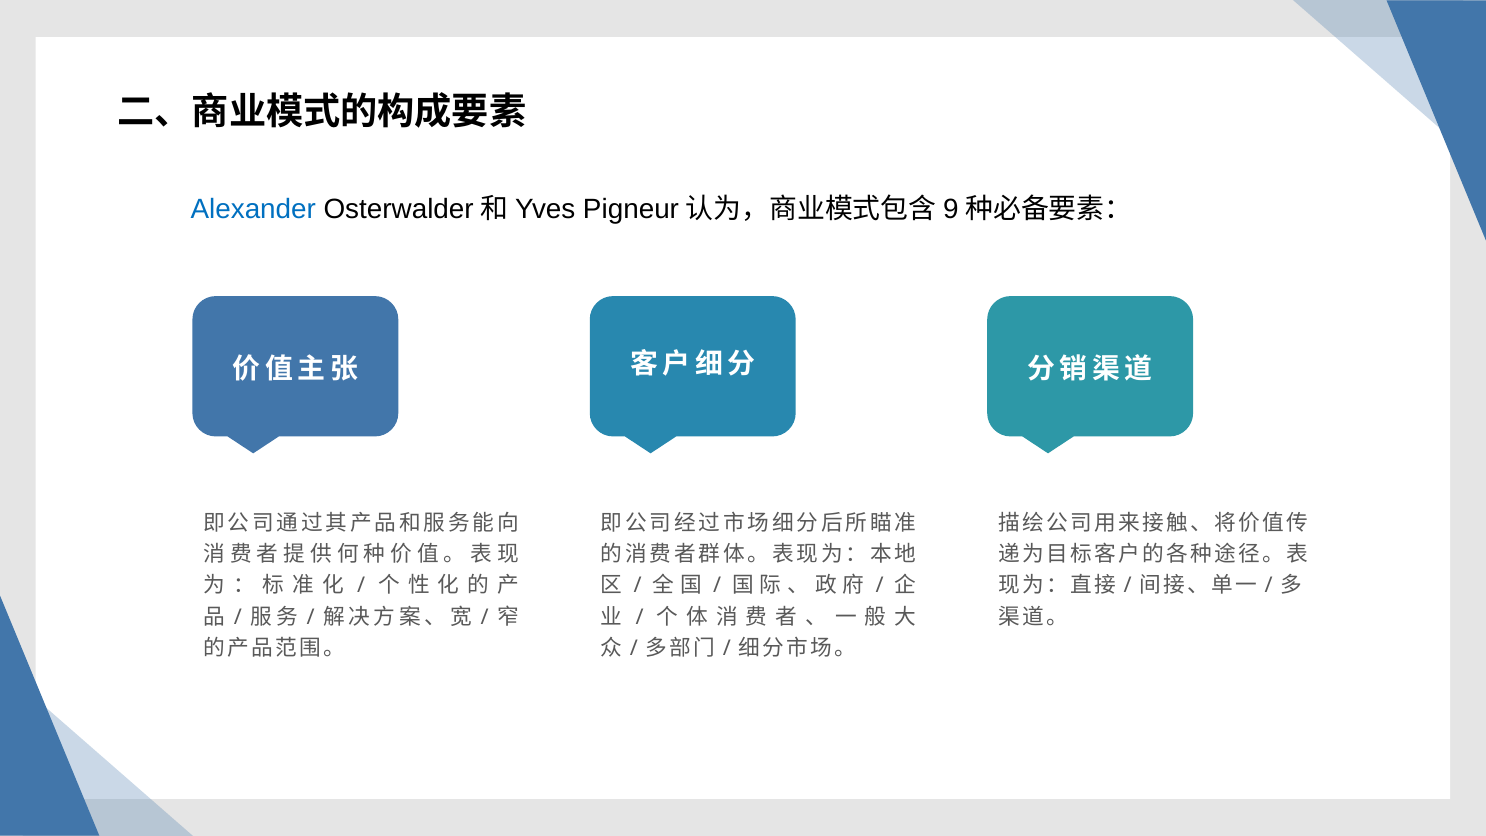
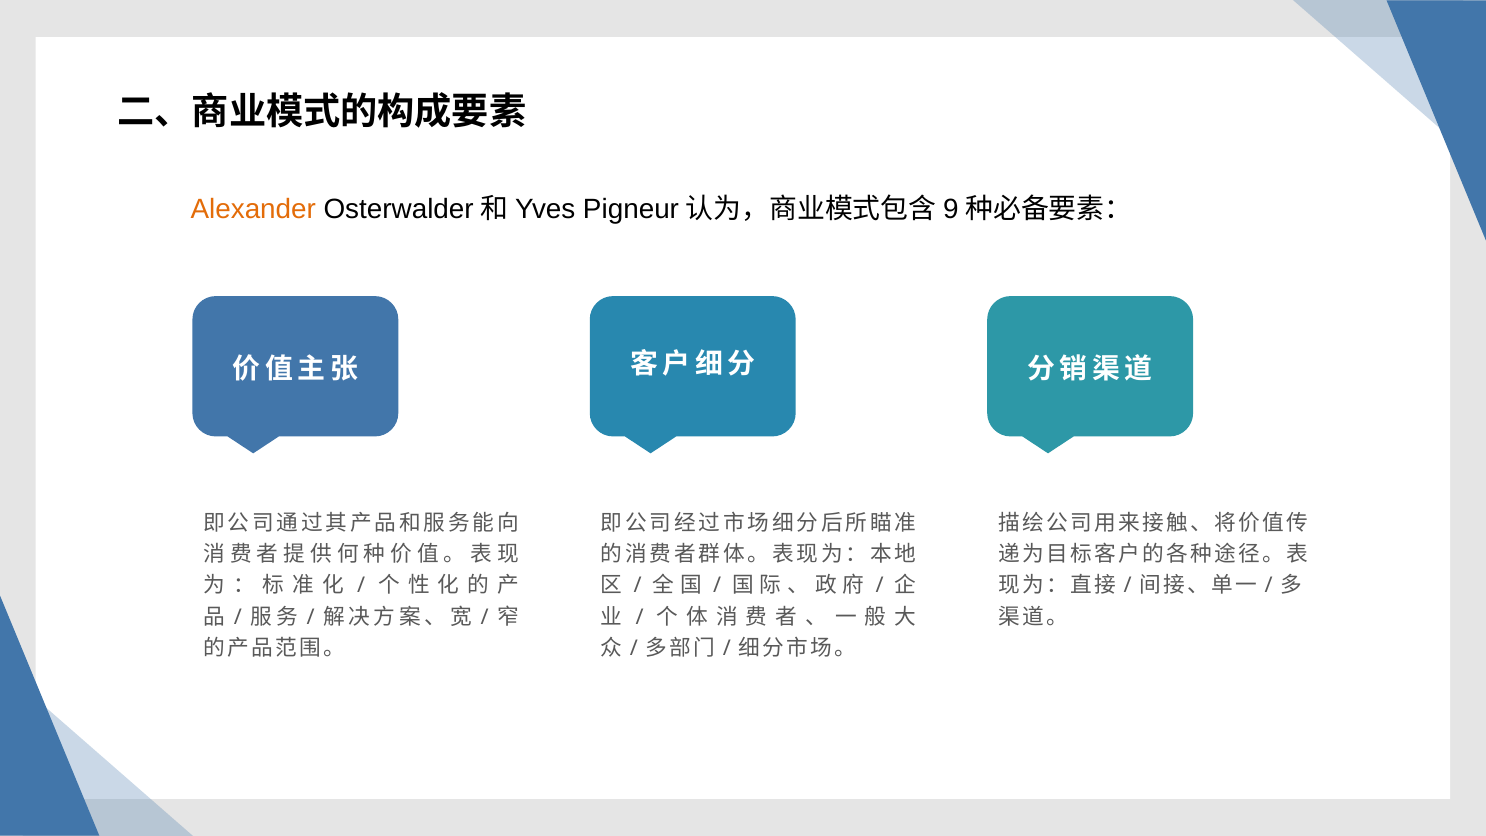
Alexander colour: blue -> orange (253, 209)
